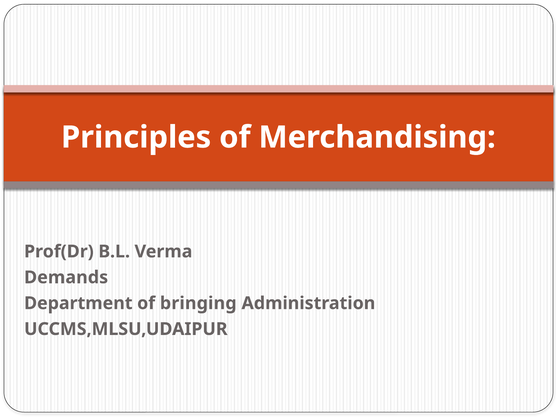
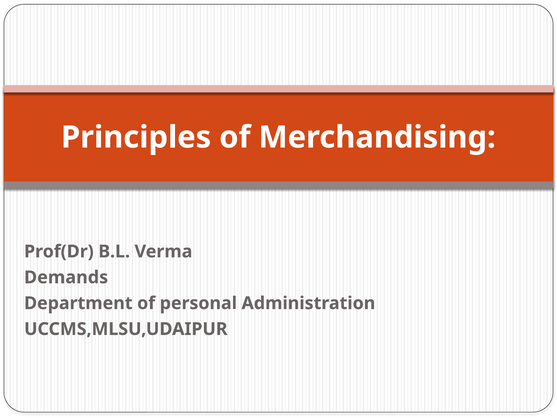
bringing: bringing -> personal (198, 303)
